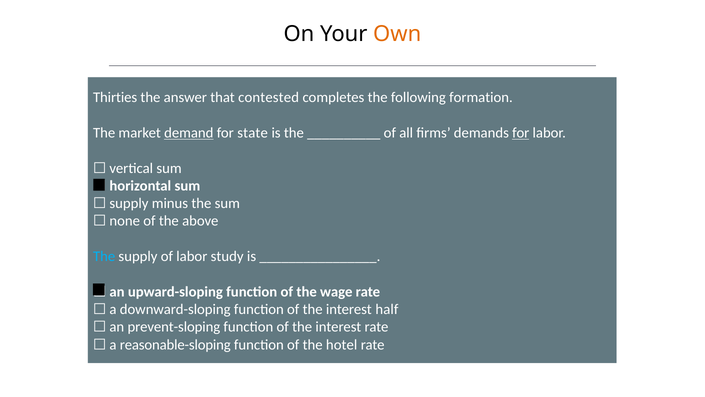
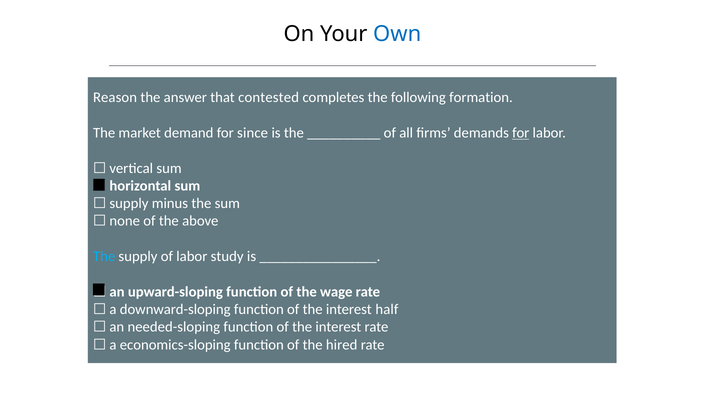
Own colour: orange -> blue (397, 34)
Thirties: Thirties -> Reason (115, 97)
demand underline: present -> none (189, 133)
state: state -> since (253, 133)
prevent-sloping: prevent-sloping -> needed-sloping (174, 327)
reasonable-sloping: reasonable-sloping -> economics-sloping (175, 344)
hotel: hotel -> hired (342, 344)
